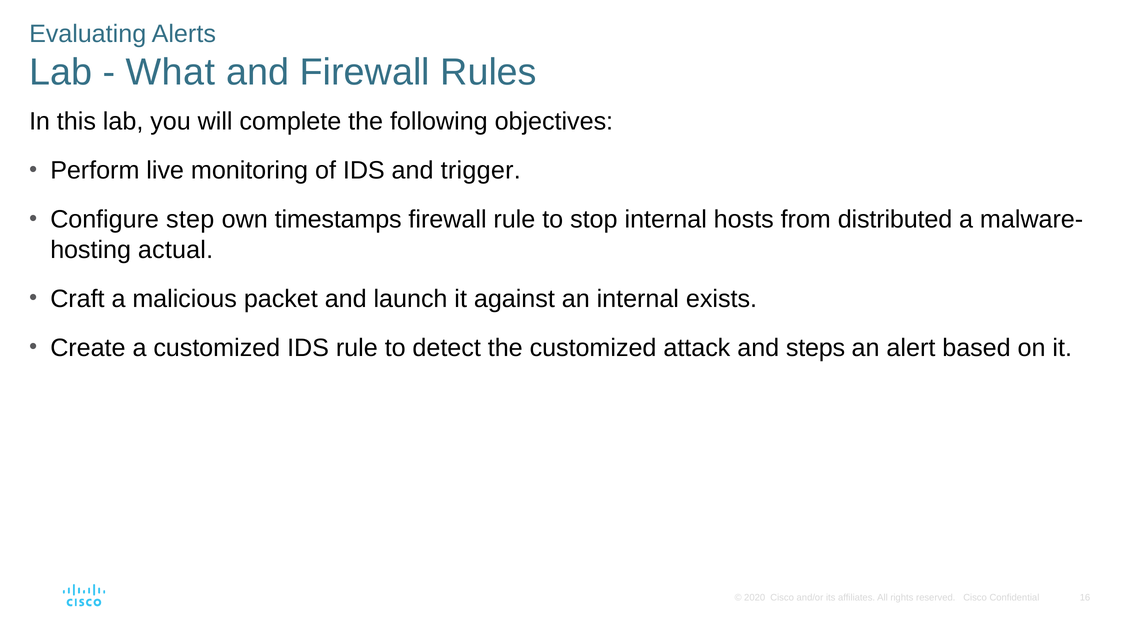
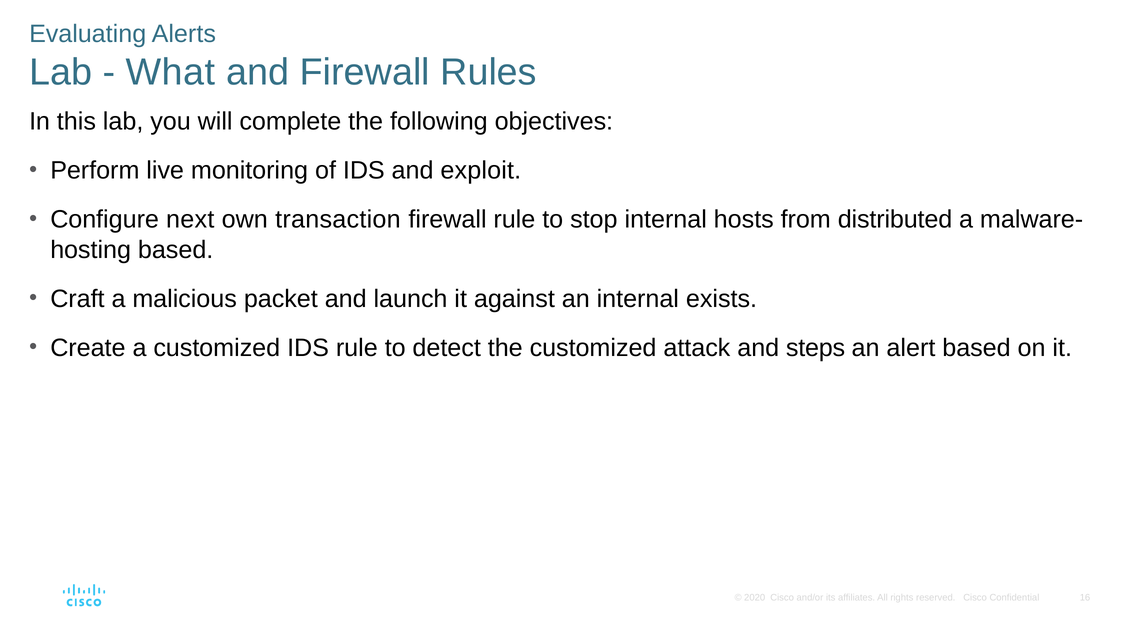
trigger: trigger -> exploit (481, 171)
step: step -> next (190, 220)
timestamps: timestamps -> transaction (338, 220)
actual: actual -> based (176, 250)
